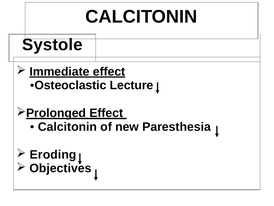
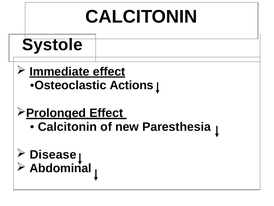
Lecture: Lecture -> Actions (132, 85)
Eroding: Eroding -> Disease (53, 154)
Objectives: Objectives -> Abdominal (61, 168)
